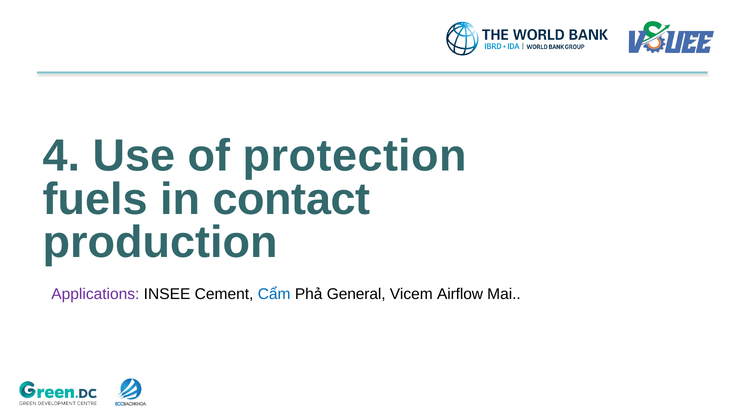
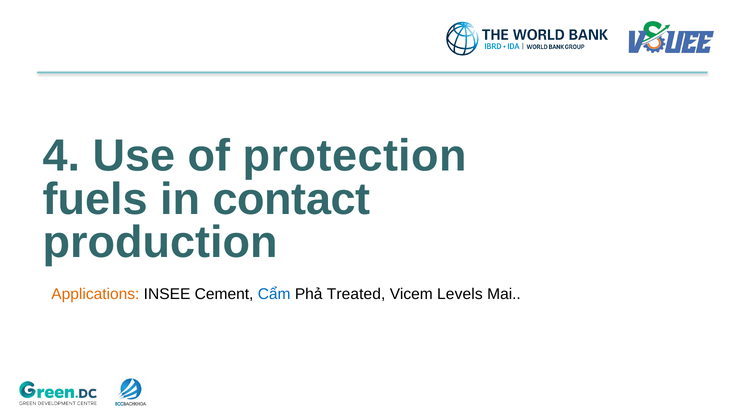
Applications colour: purple -> orange (95, 294)
General: General -> Treated (356, 294)
Airflow: Airflow -> Levels (460, 294)
